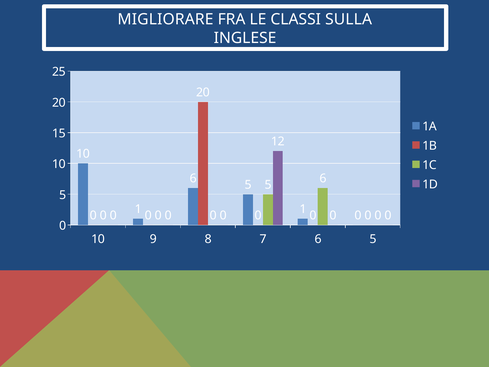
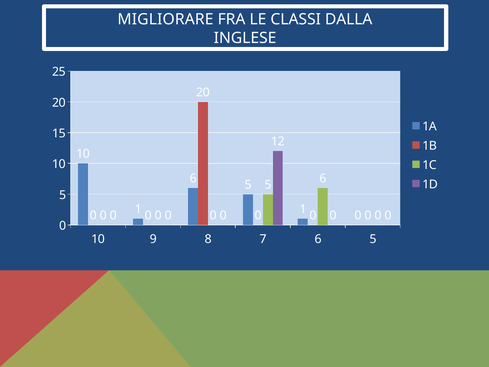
SULLA: SULLA -> DALLA (349, 19)
